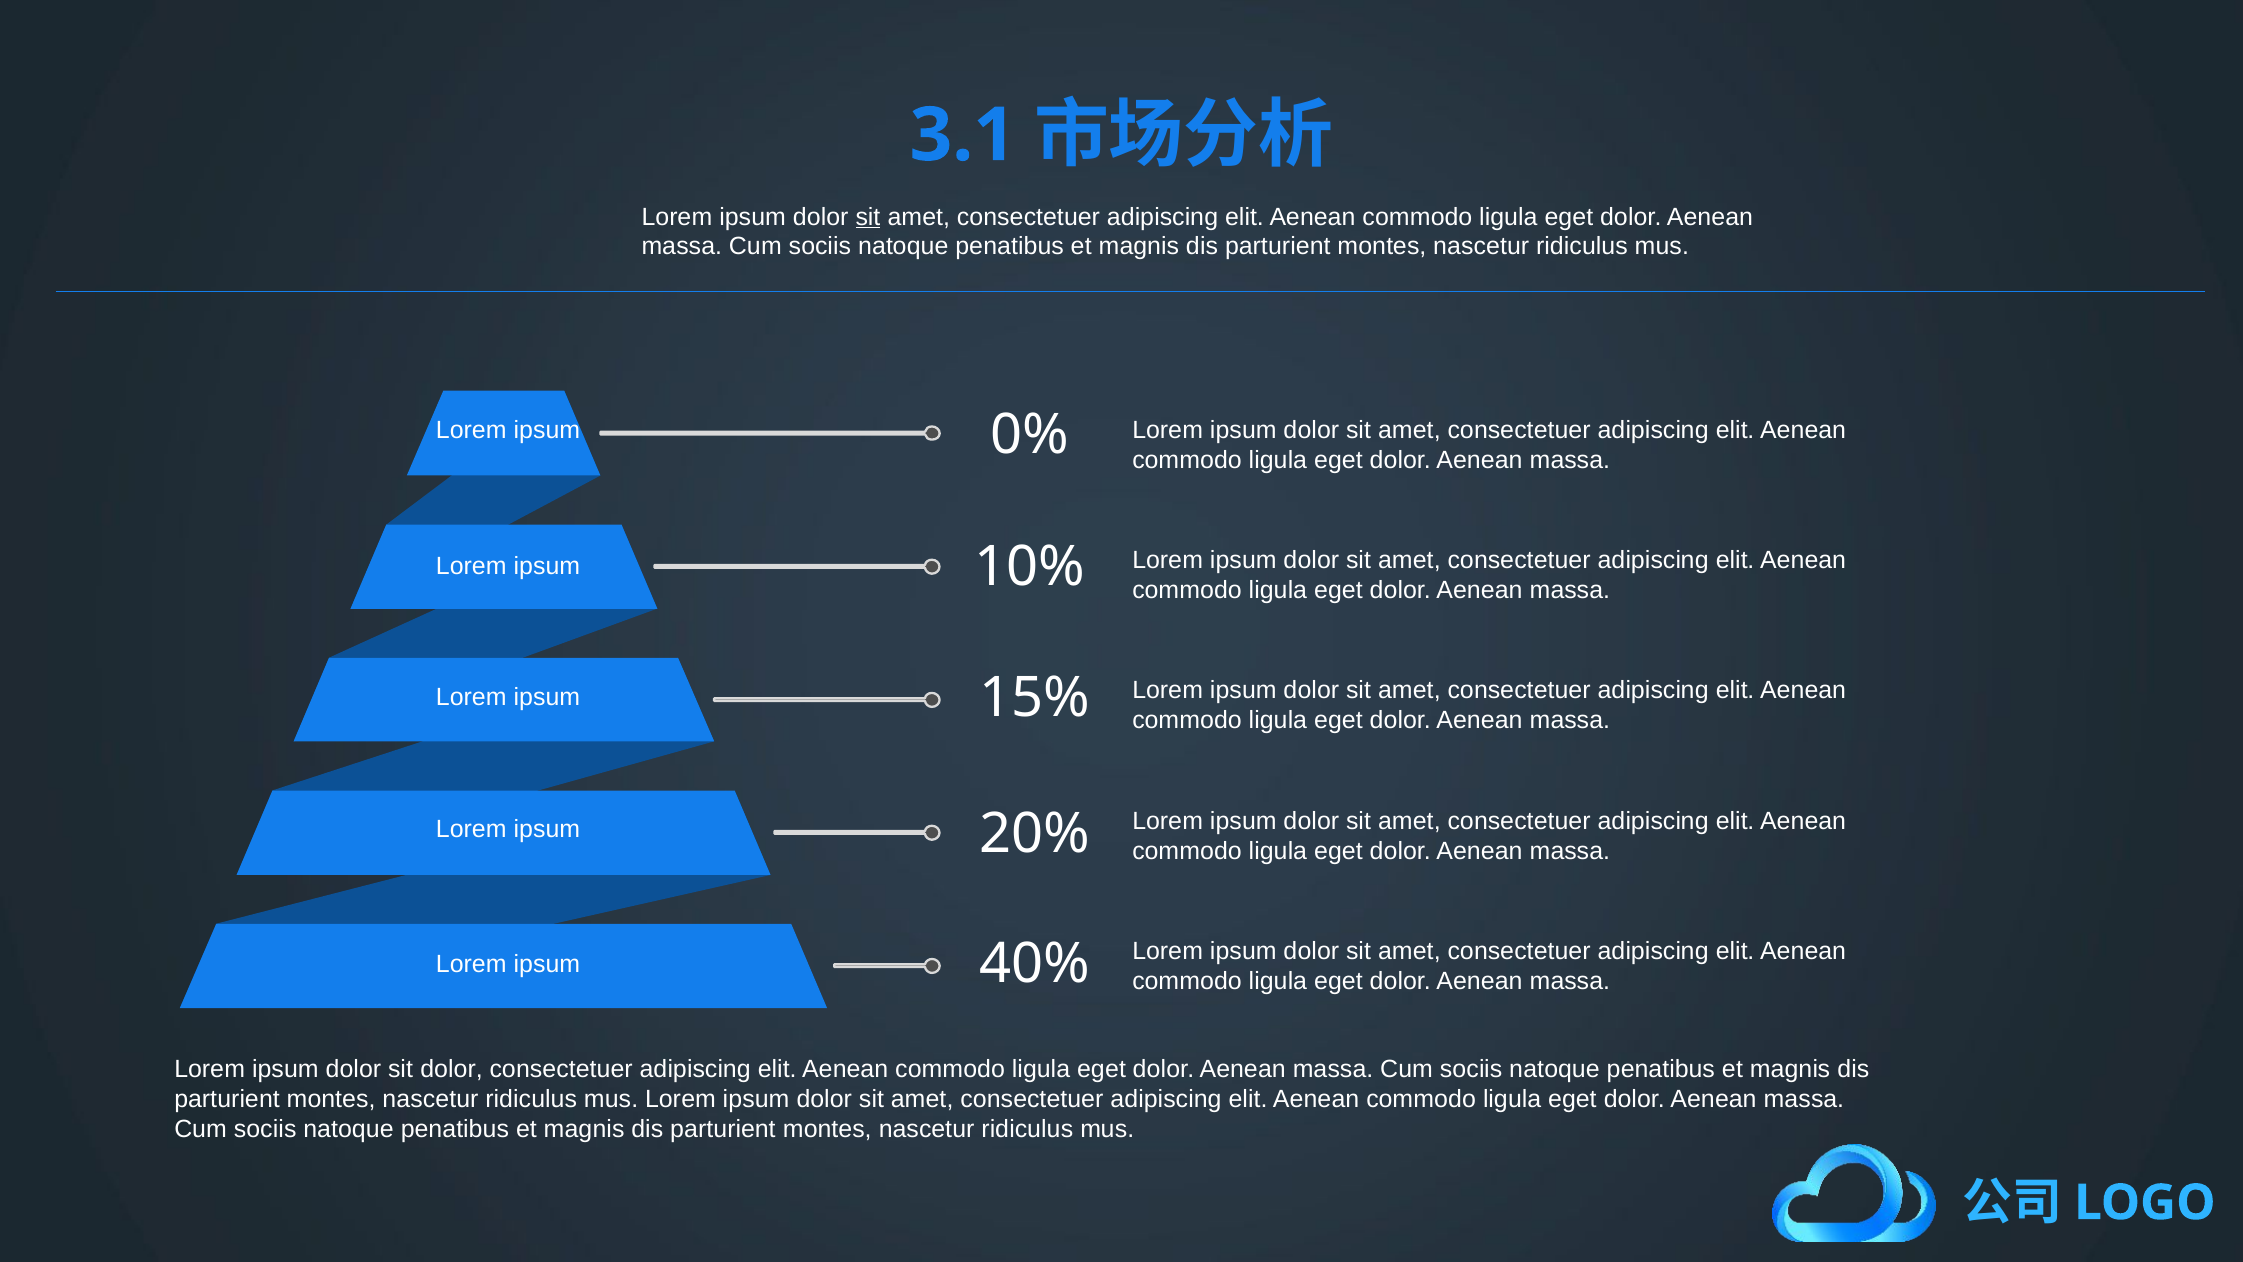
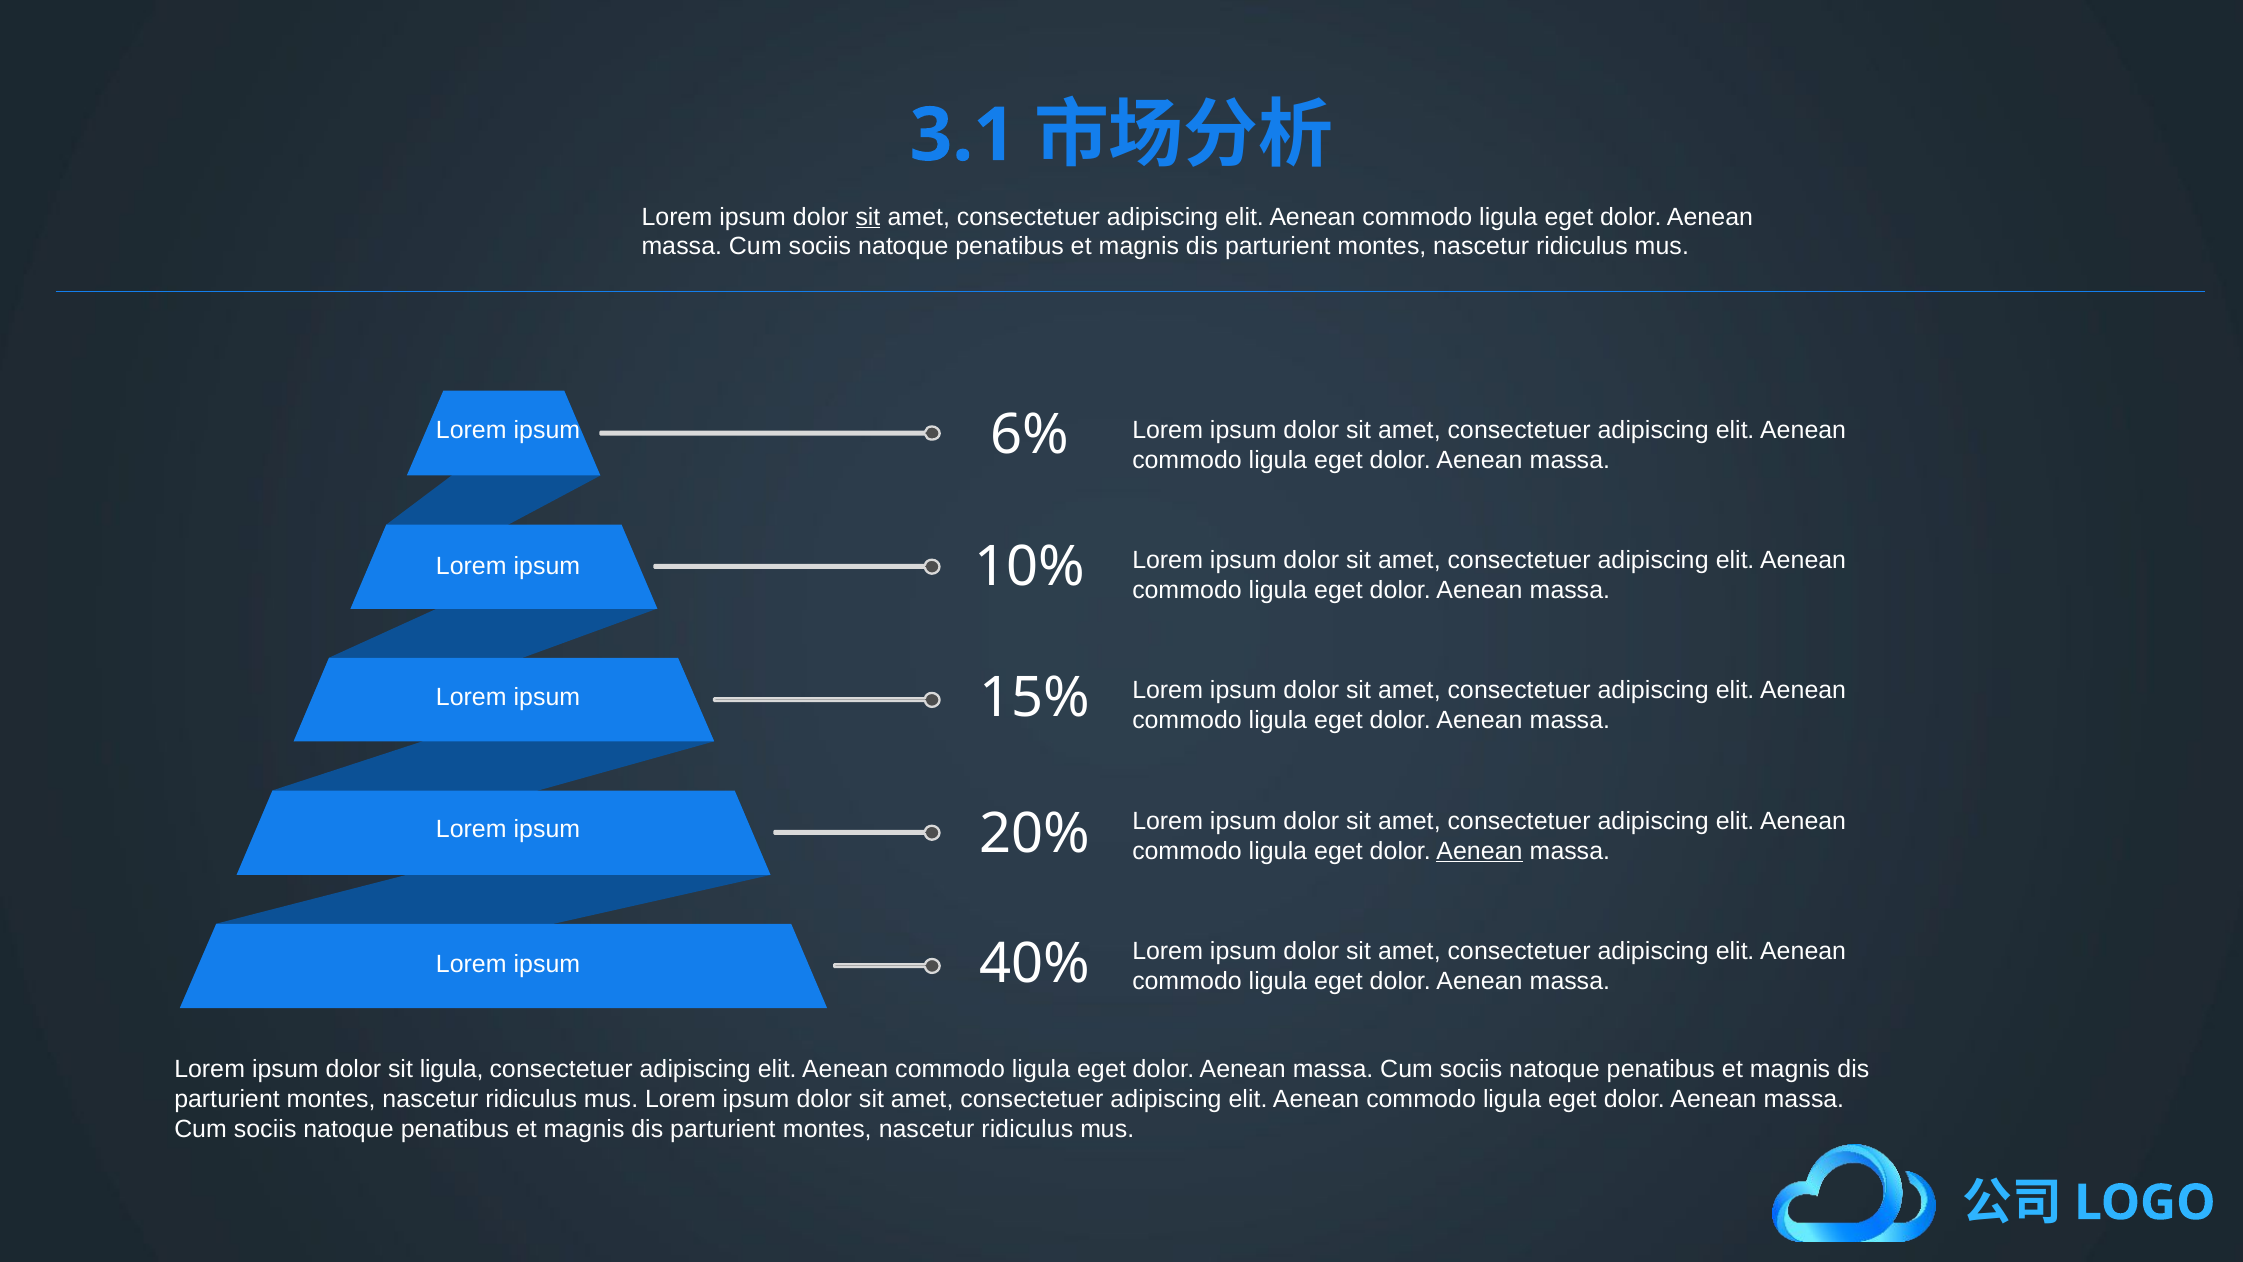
0%: 0% -> 6% (1030, 435)
Aenean underline: none -> present (1479, 851)
sit dolor: dolor -> ligula (452, 1069)
